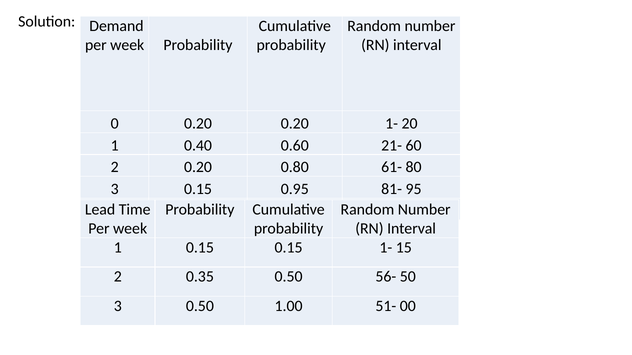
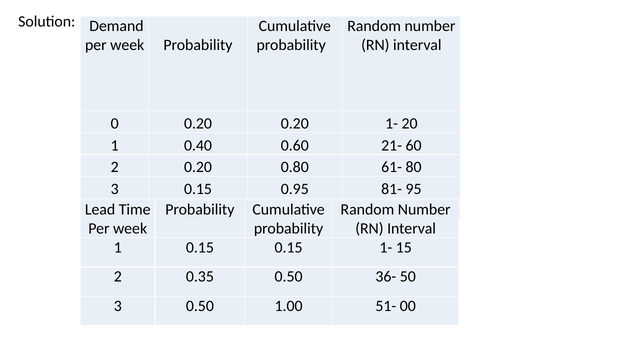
56-: 56- -> 36- (386, 277)
